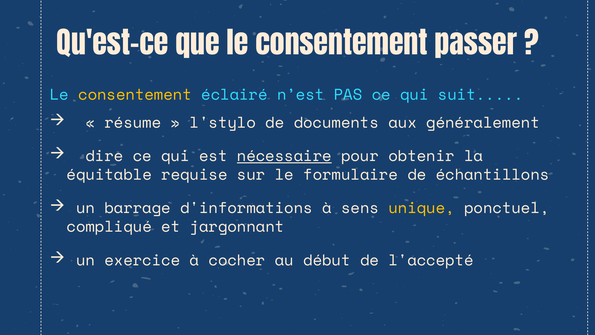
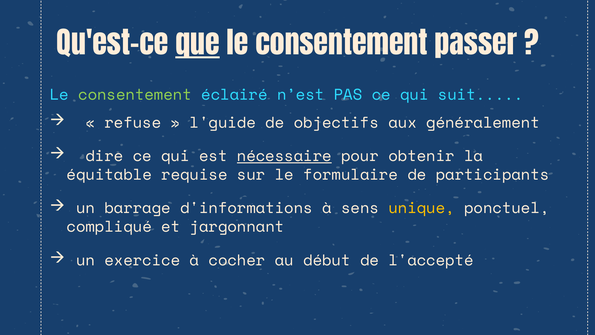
que underline: none -> present (197, 44)
consentement colour: yellow -> light green (135, 95)
résume: résume -> refuse (133, 122)
l'stylo: l'stylo -> l'guide (223, 122)
documents: documents -> objectifs (336, 122)
échantillons: échantillons -> participants (493, 175)
